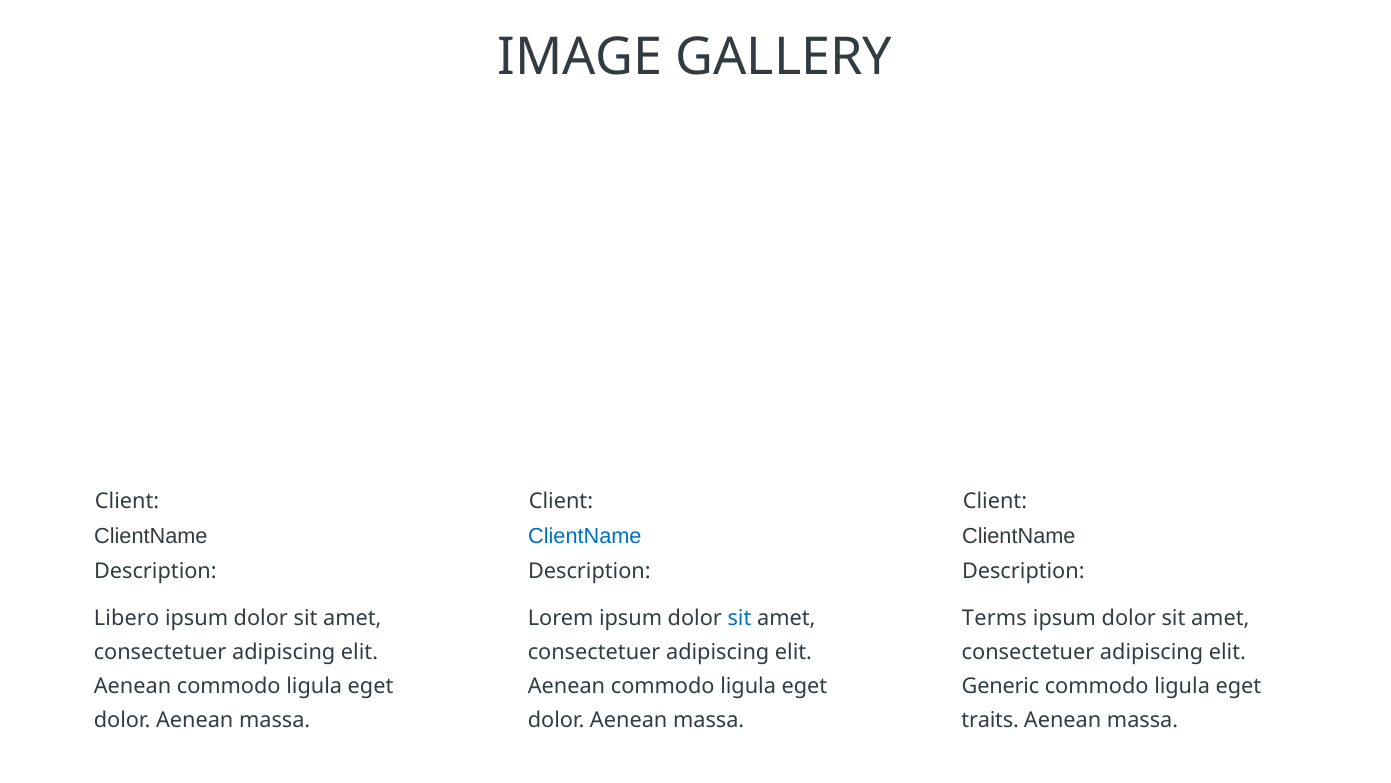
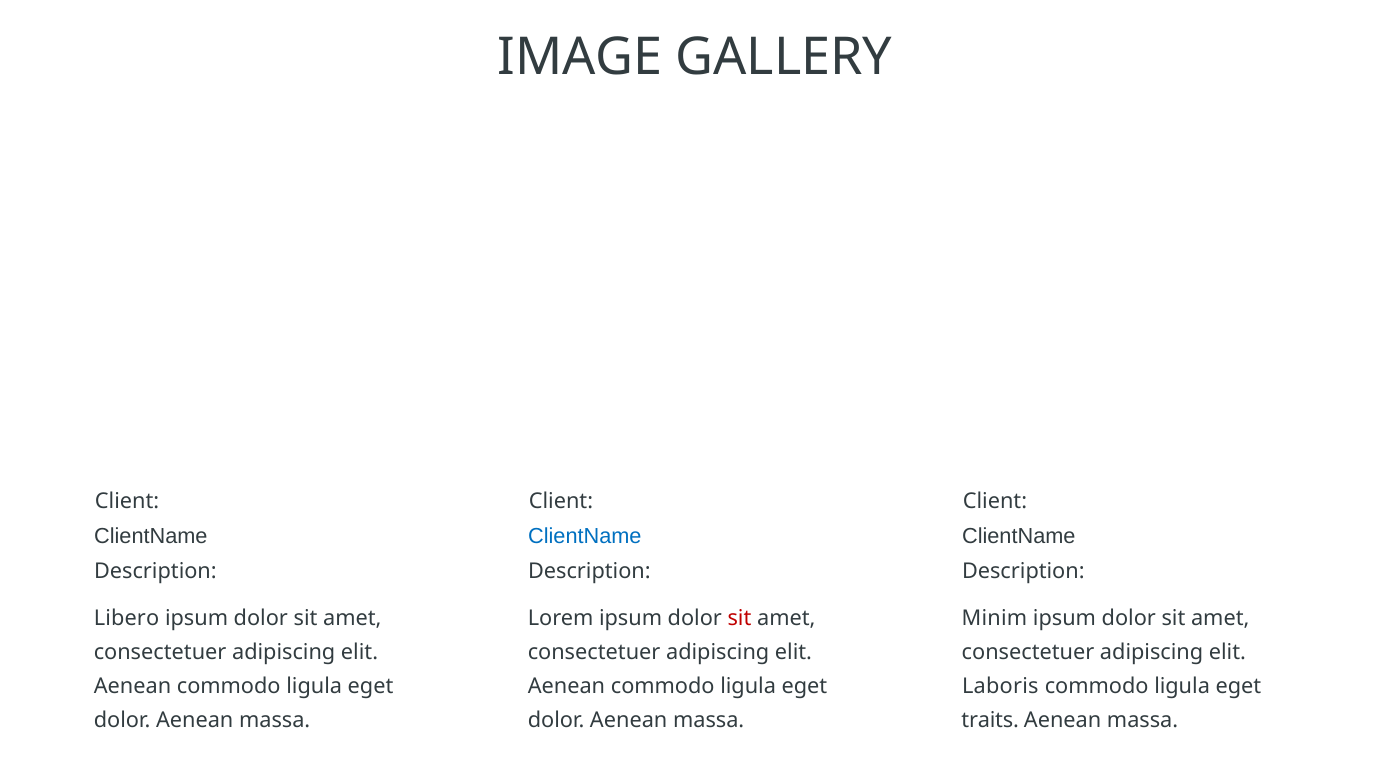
sit colour: blue -> red (739, 618)
Terms: Terms -> Minim (994, 618)
Generic: Generic -> Laboris (1000, 686)
